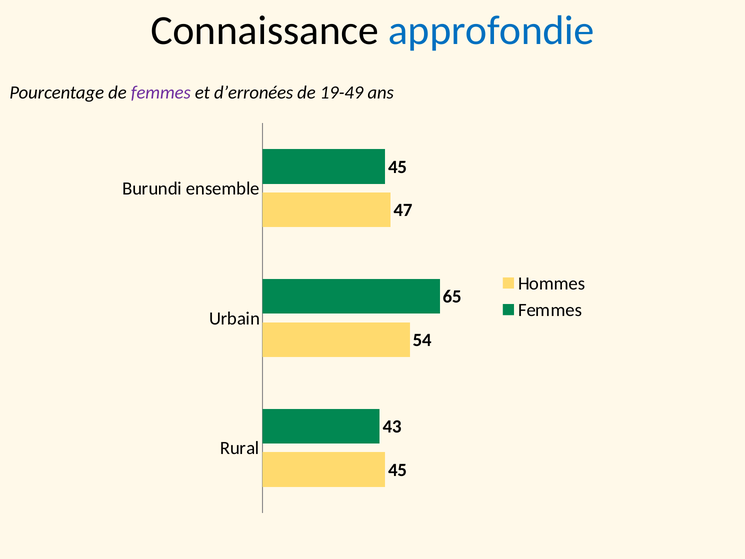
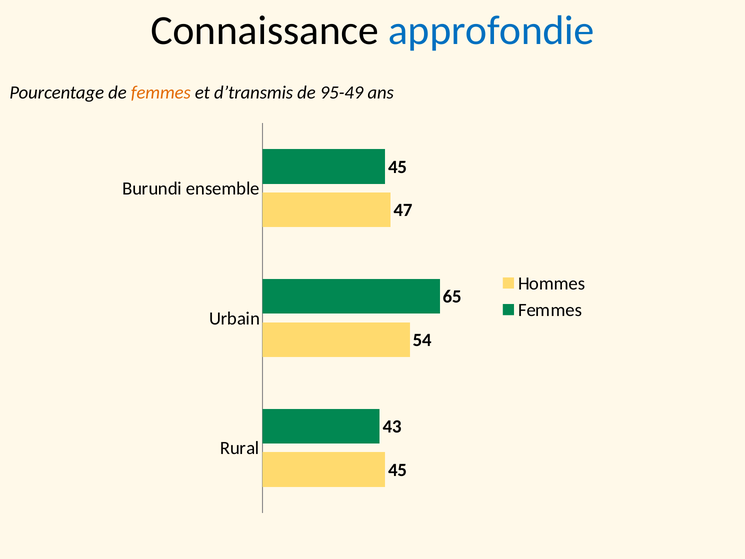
femmes colour: purple -> orange (161, 92)
d’erronées: d’erronées -> d’transmis (254, 92)
19-49: 19-49 -> 95-49 (342, 92)
